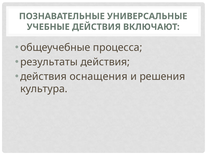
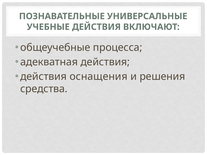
результаты: результаты -> адекватная (49, 62)
культура: культура -> средства (44, 89)
